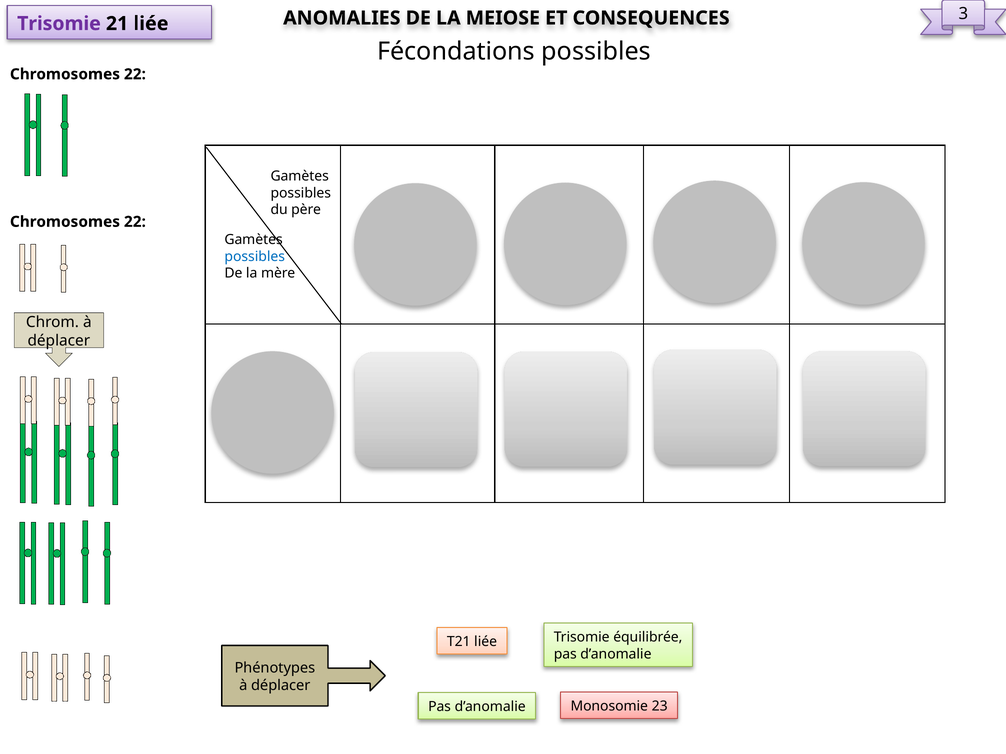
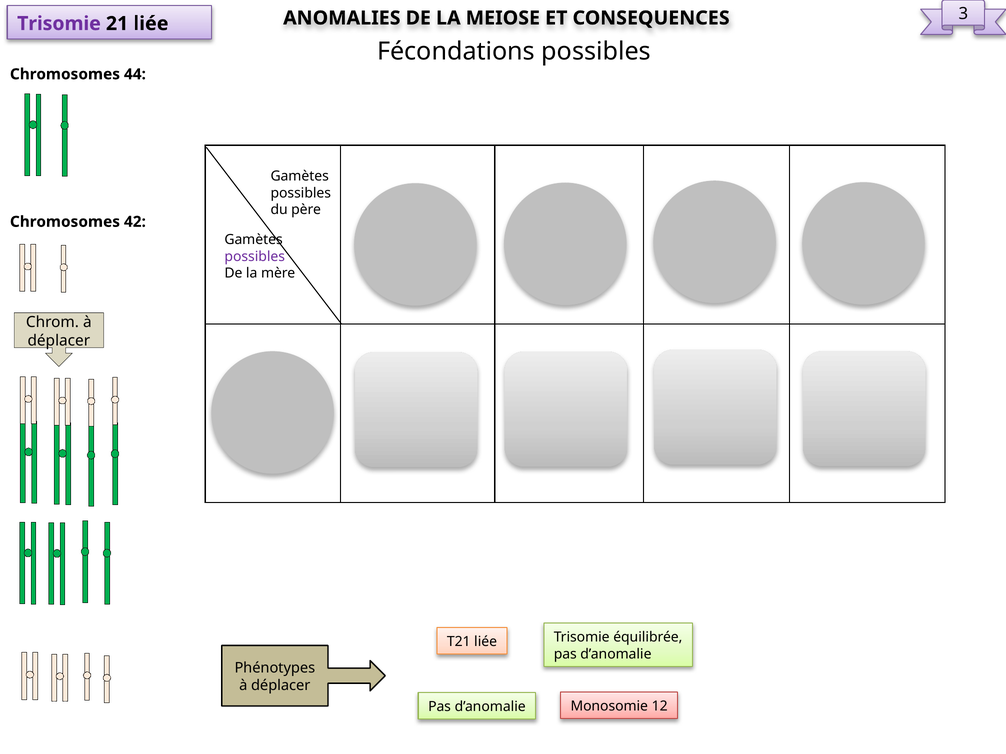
22: 22 -> 44 (135, 74)
22: 22 -> 42 (135, 222)
possibles colour: blue -> purple (255, 257)
23: 23 -> 12 (660, 707)
